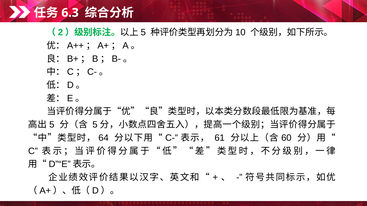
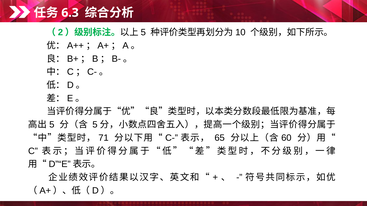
64: 64 -> 71 (104, 138)
61: 61 -> 65 (220, 138)
